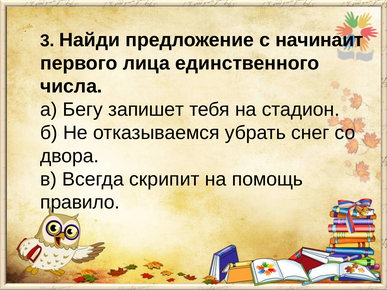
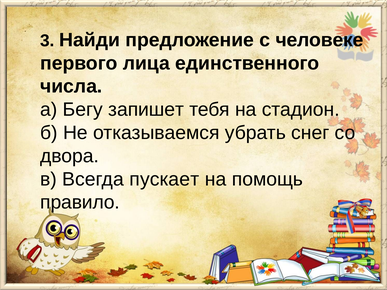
начинаит: начинаит -> человеке (319, 40)
скрипит: скрипит -> пускает (164, 179)
